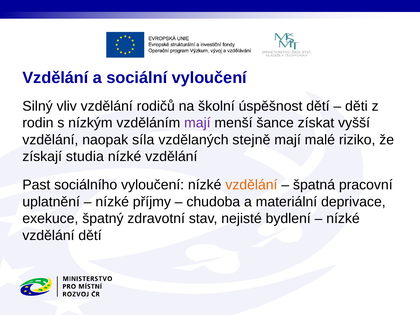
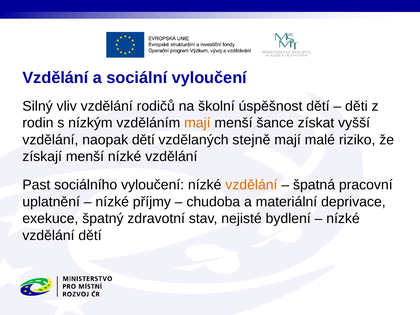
mají colour: purple -> orange (197, 123)
naopak síla: síla -> dětí (143, 140)
získají studia: studia -> menší (85, 157)
